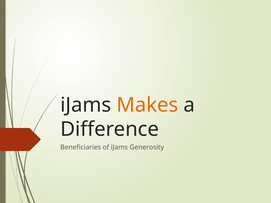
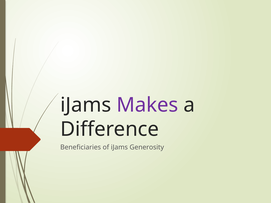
Makes colour: orange -> purple (147, 105)
